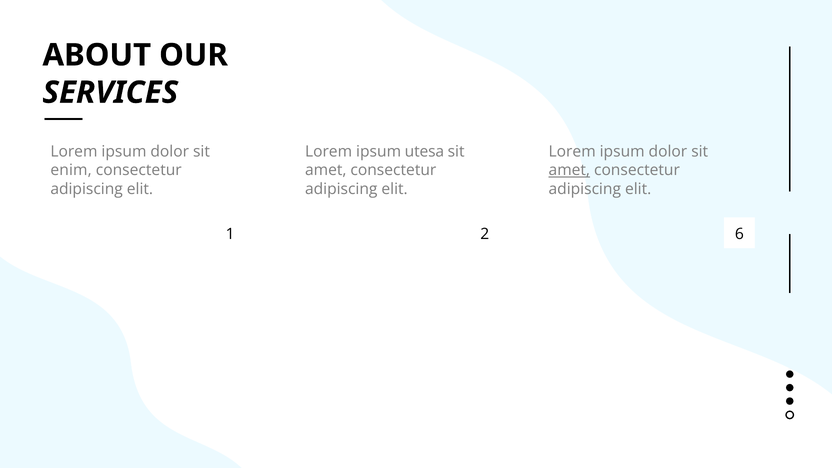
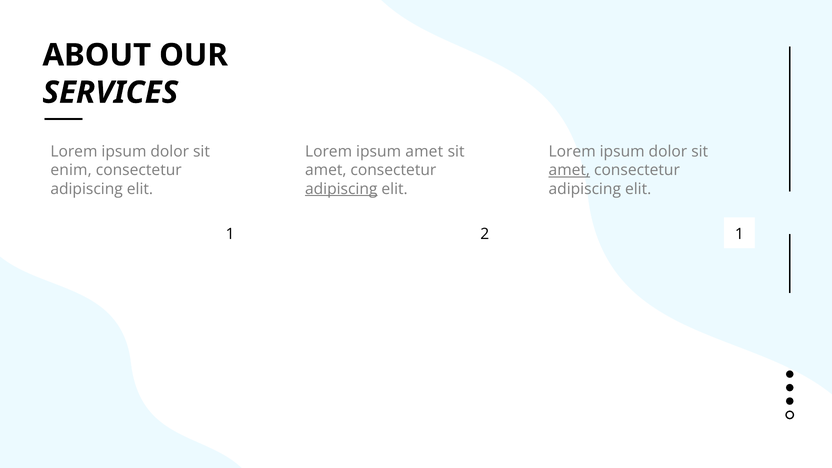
ipsum utesa: utesa -> amet (424, 152)
adipiscing underline: none -> present (341, 189)
2 6: 6 -> 1 (739, 234)
